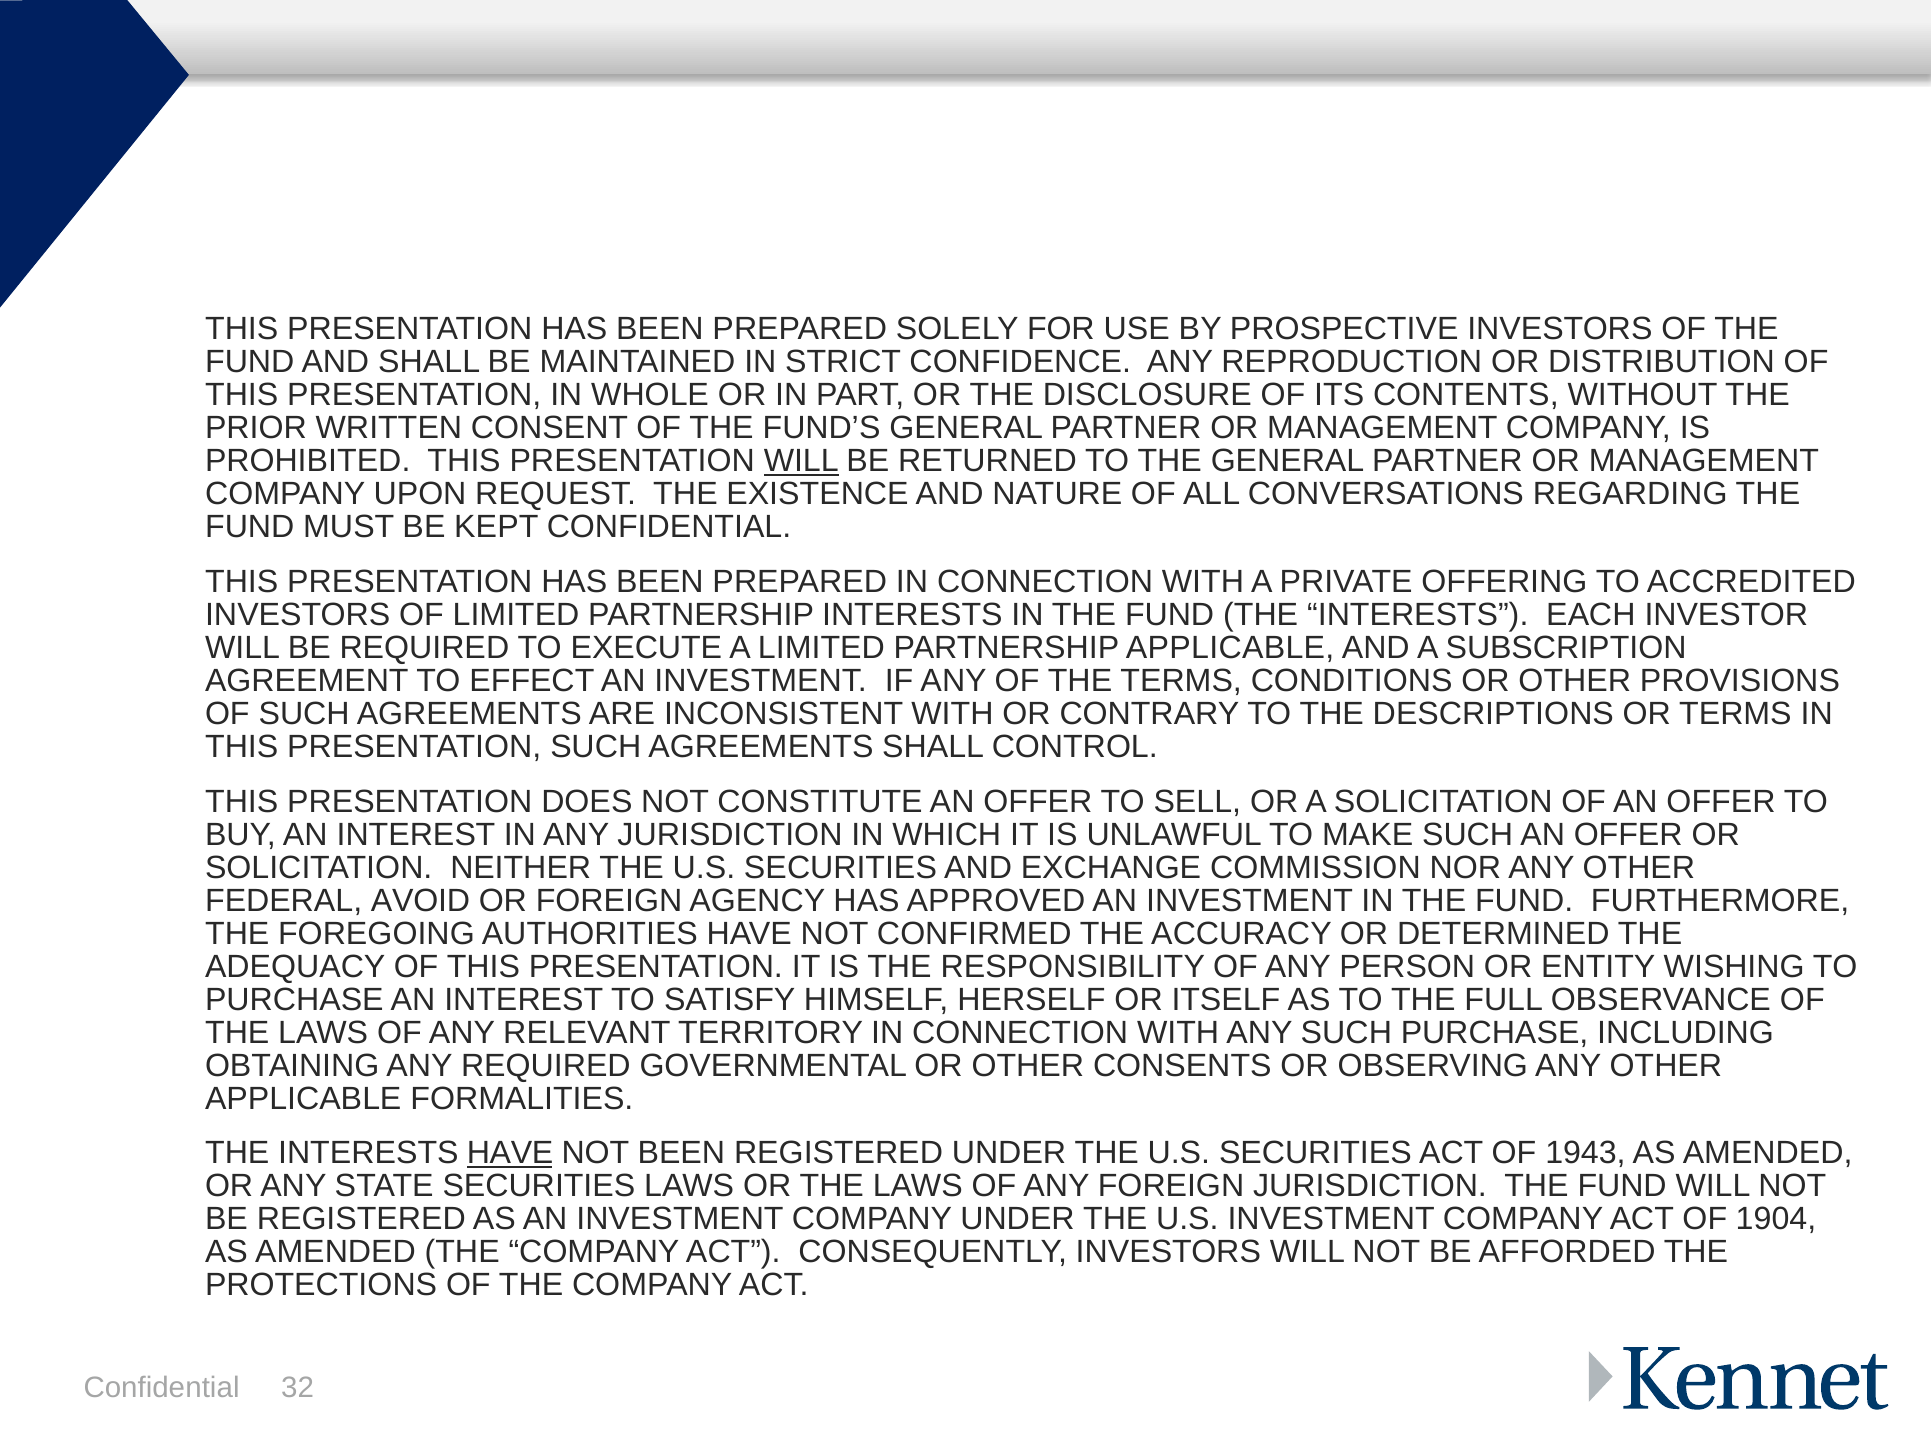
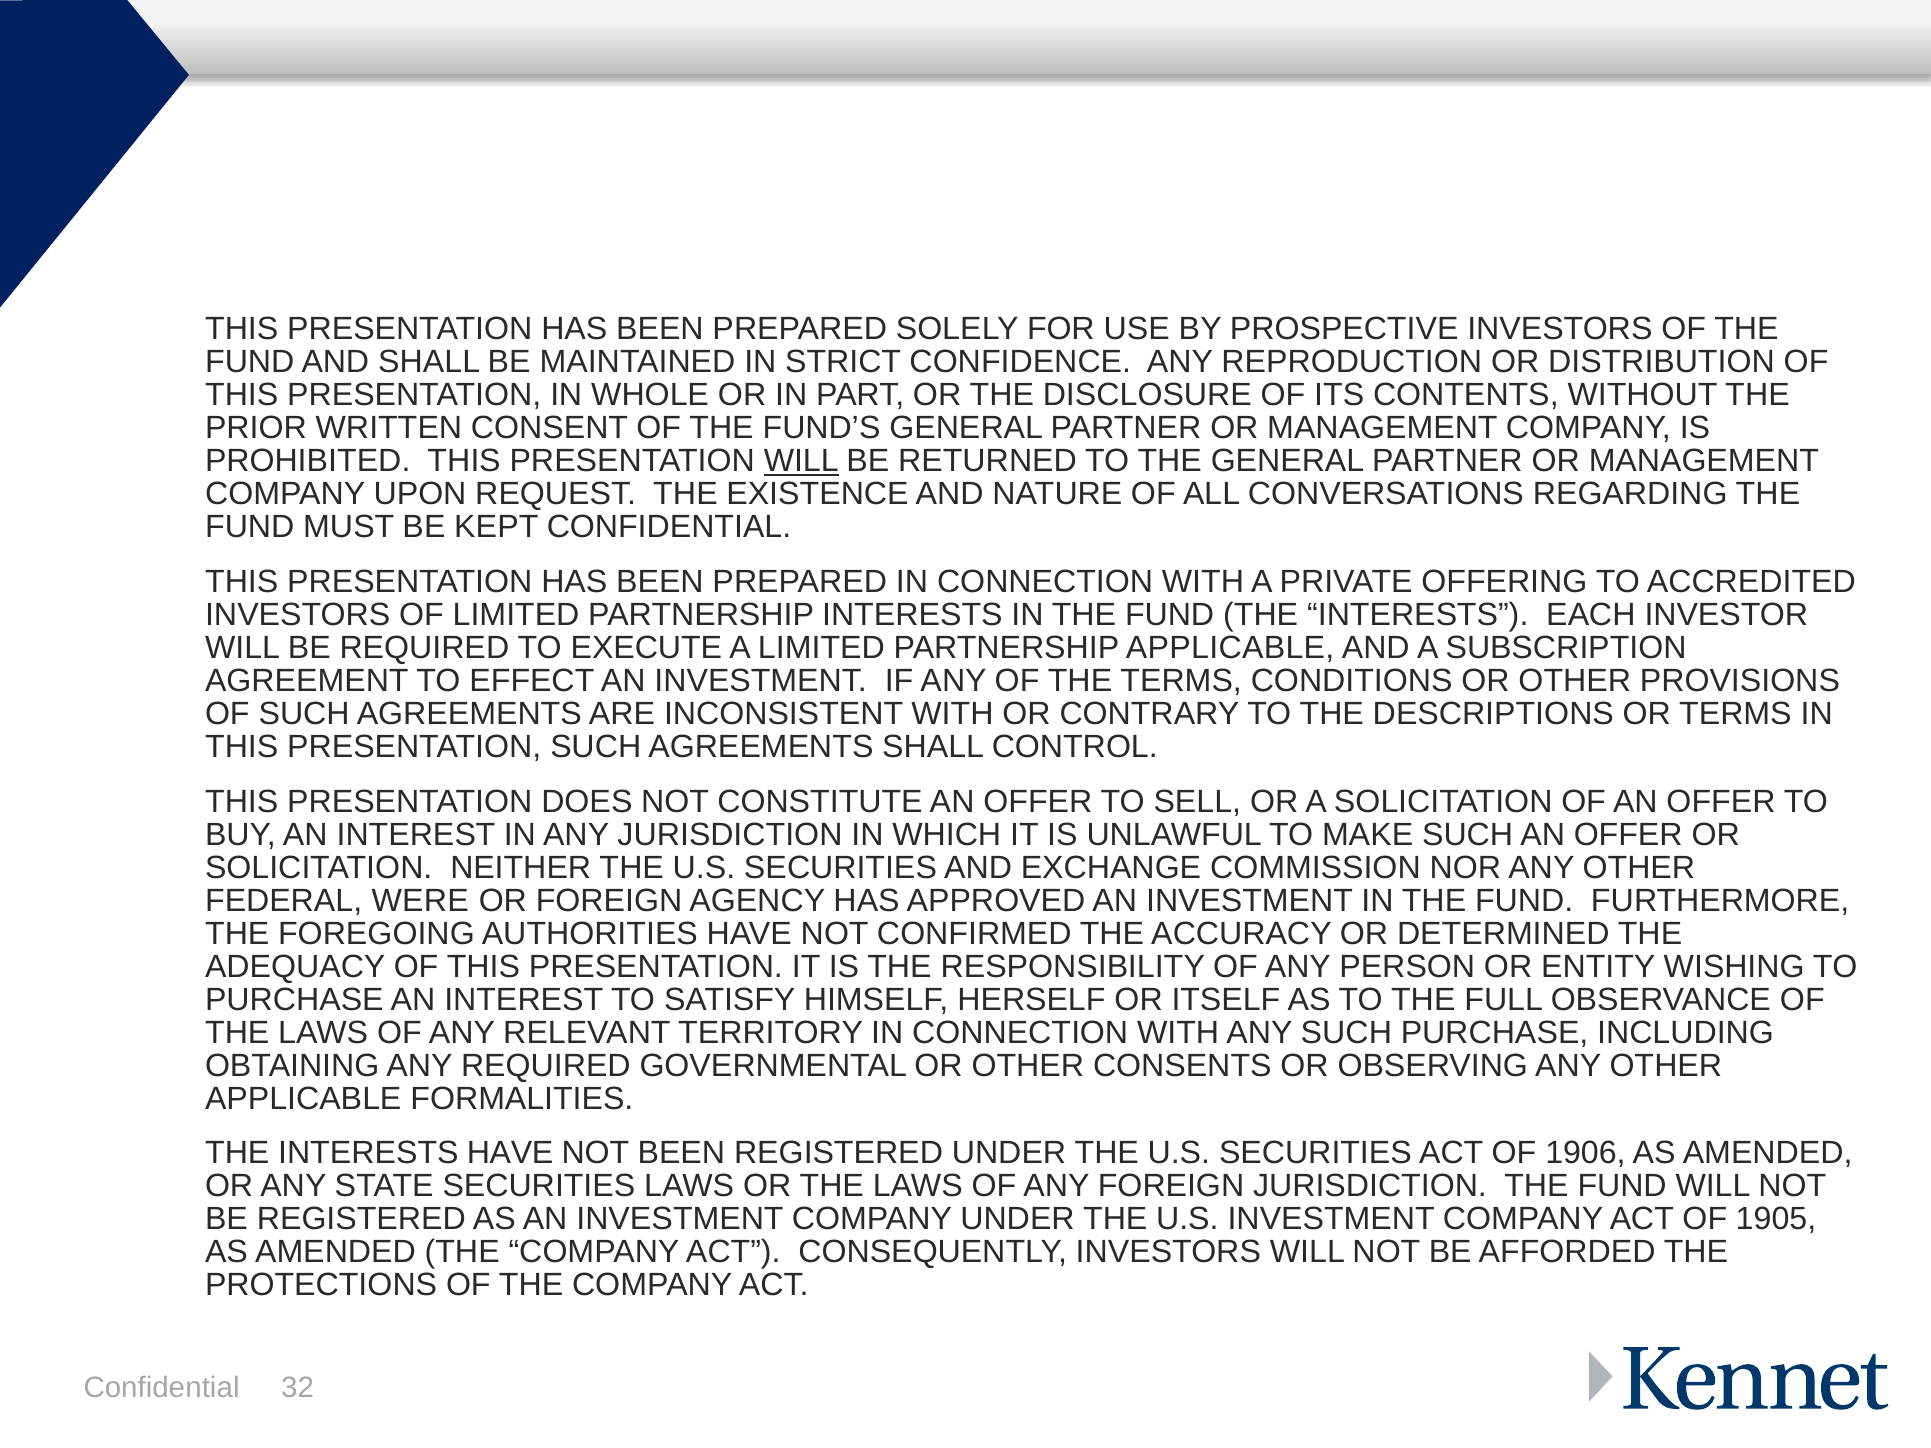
AVOID: AVOID -> WERE (420, 901)
HAVE underline: present -> none (510, 1153)
1943: 1943 -> 1906 (1585, 1153)
1904: 1904 -> 1905 (1776, 1219)
